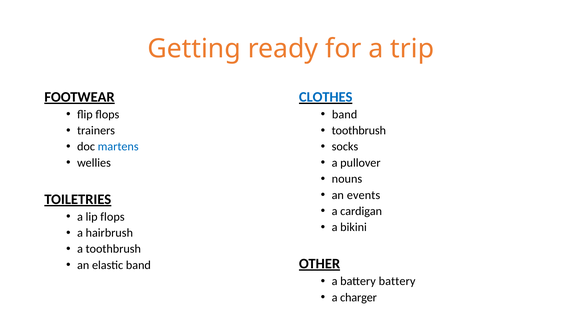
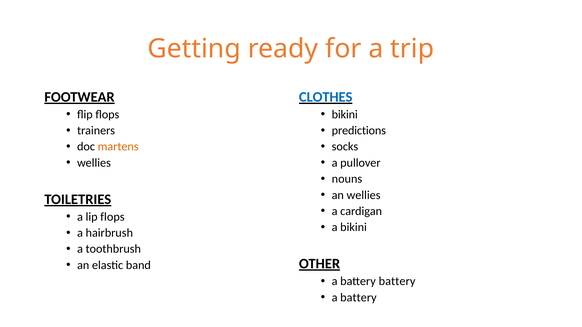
band: band -> bikini (345, 115)
toothbrush: toothbrush -> predictions (359, 131)
martens colour: blue -> orange (118, 147)
an events: events -> wellies (364, 195)
charger: charger -> battery (358, 298)
